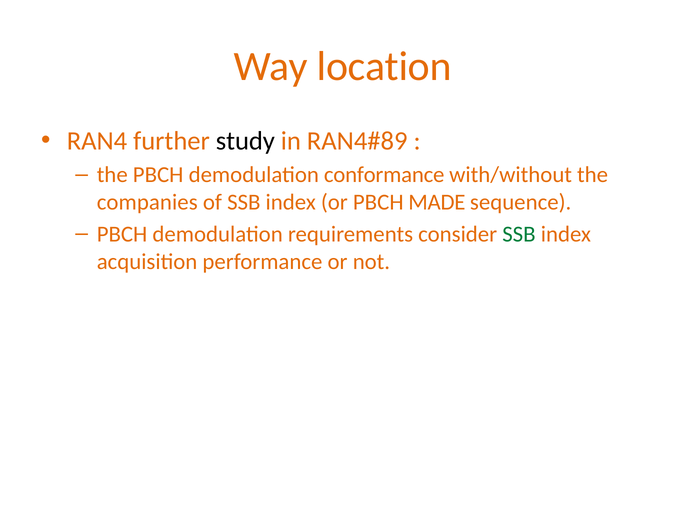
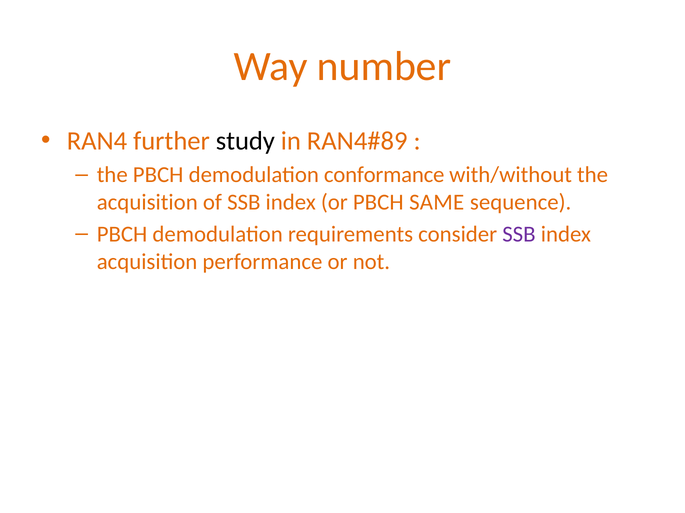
location: location -> number (384, 66)
companies: companies -> acquisition (147, 203)
MADE: MADE -> SAME (437, 203)
SSB colour: green -> purple (519, 235)
